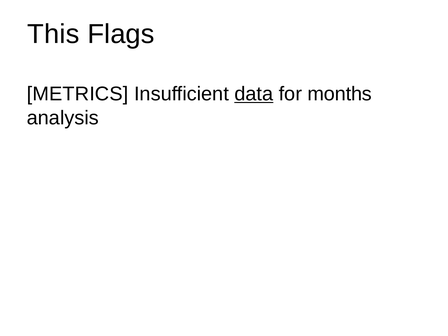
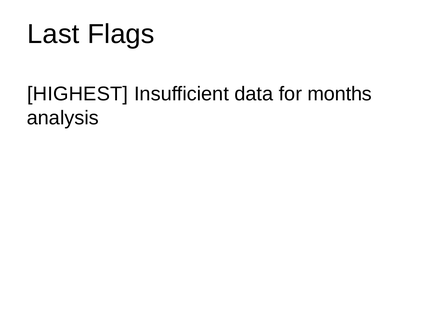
This: This -> Last (53, 34)
METRICS: METRICS -> HIGHEST (78, 94)
data underline: present -> none (254, 94)
